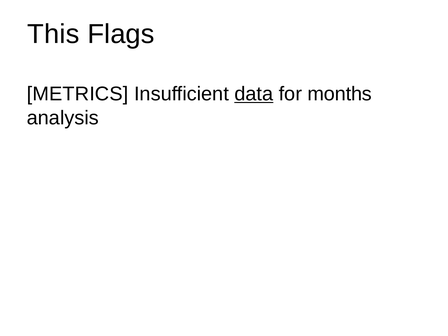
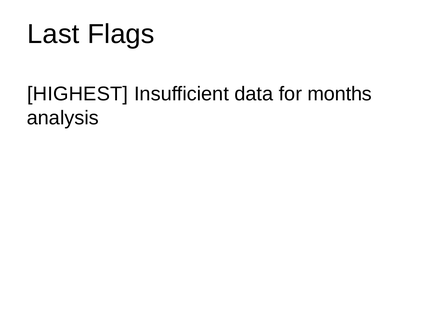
This: This -> Last (53, 34)
METRICS: METRICS -> HIGHEST (78, 94)
data underline: present -> none (254, 94)
